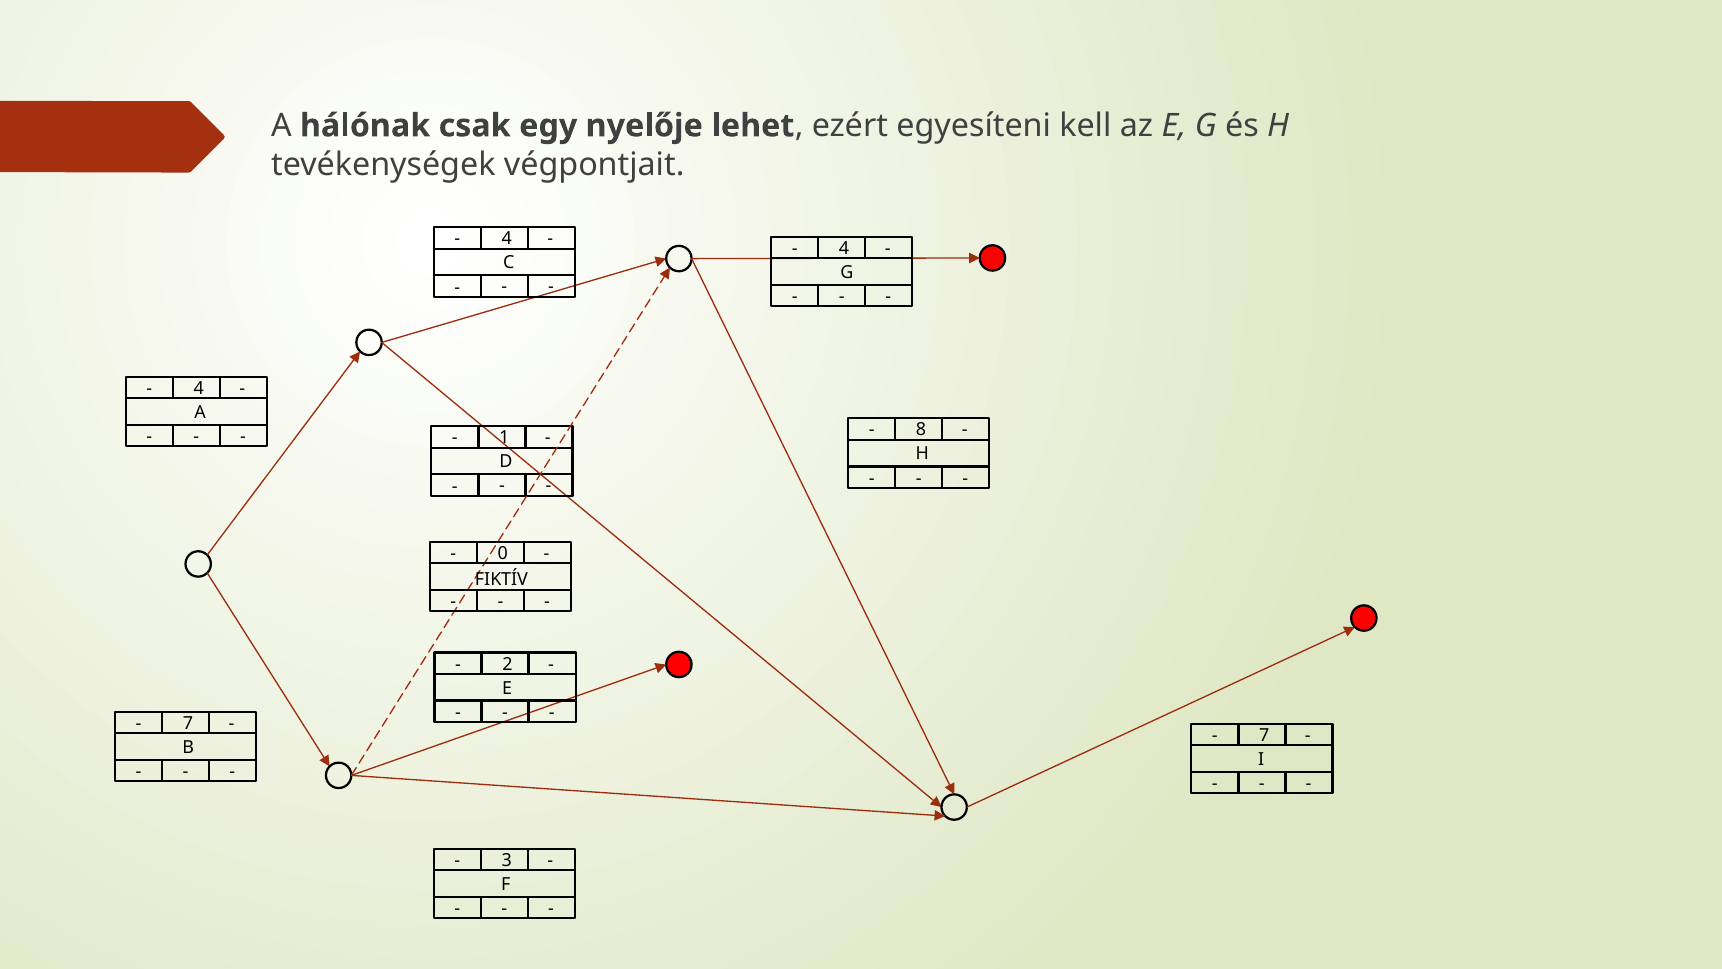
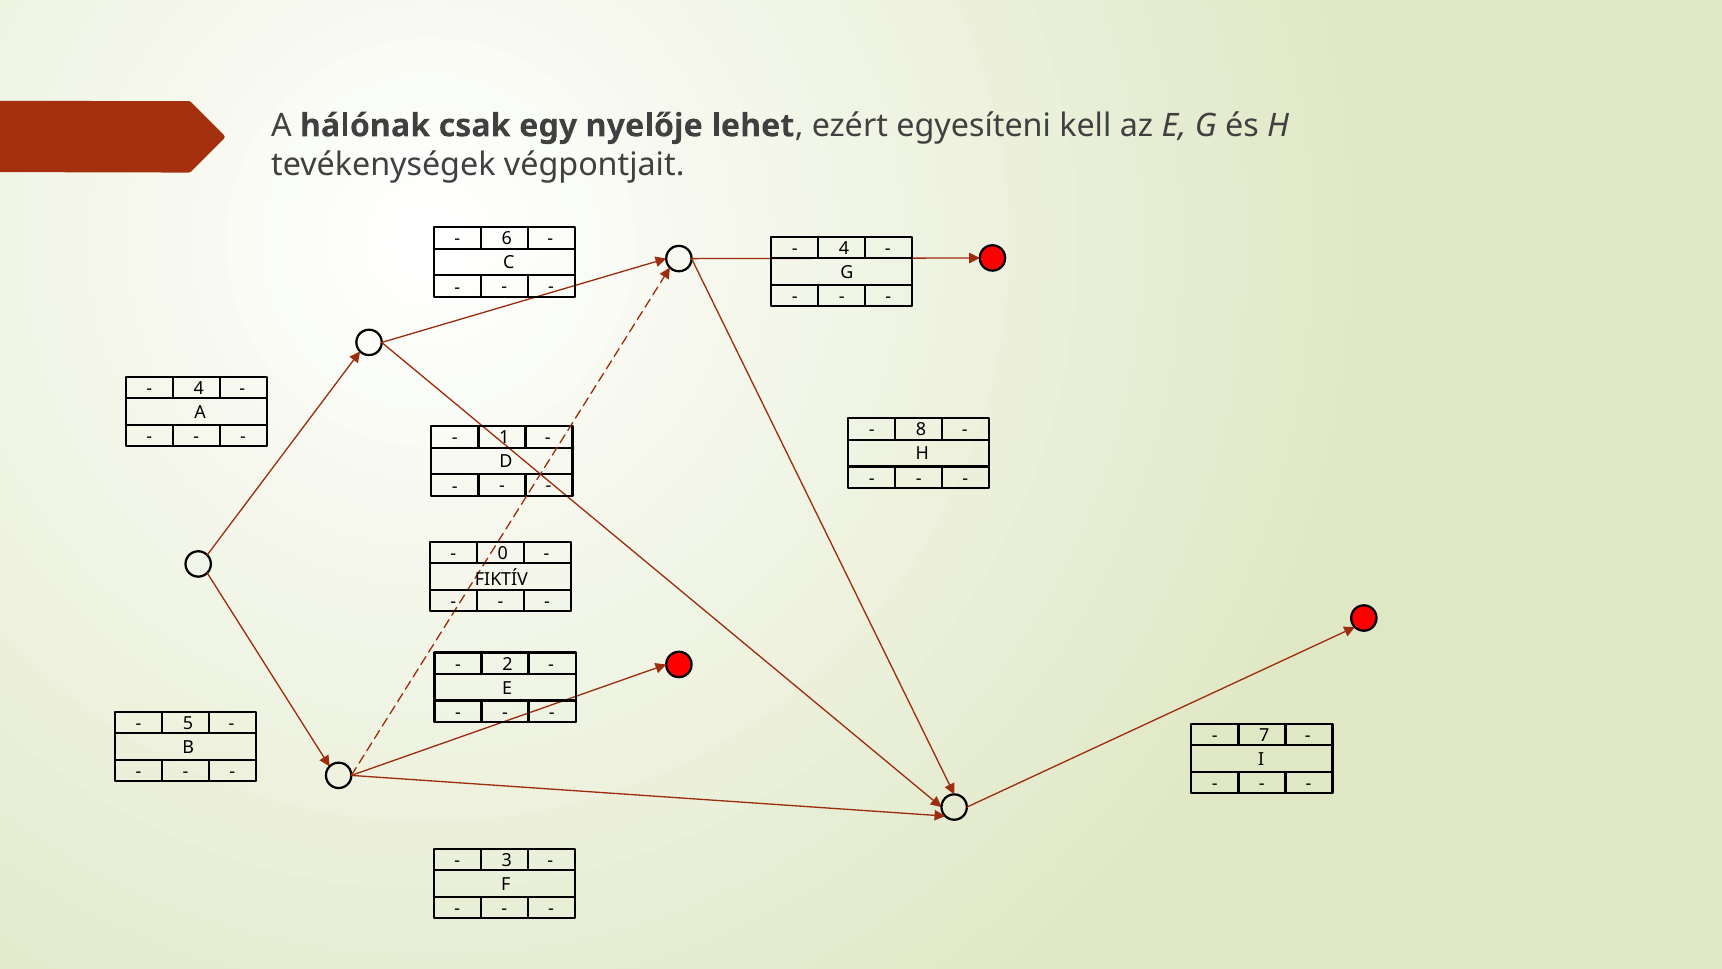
4: 4 -> 6 (507, 239)
7: 7 -> 5 (188, 723)
